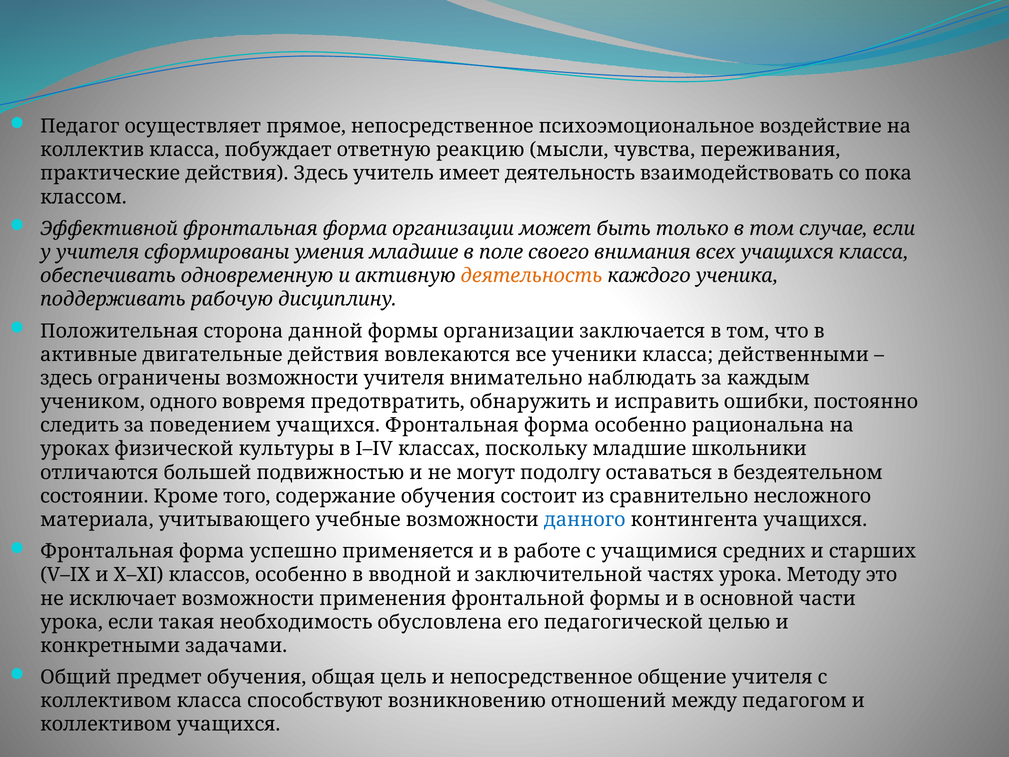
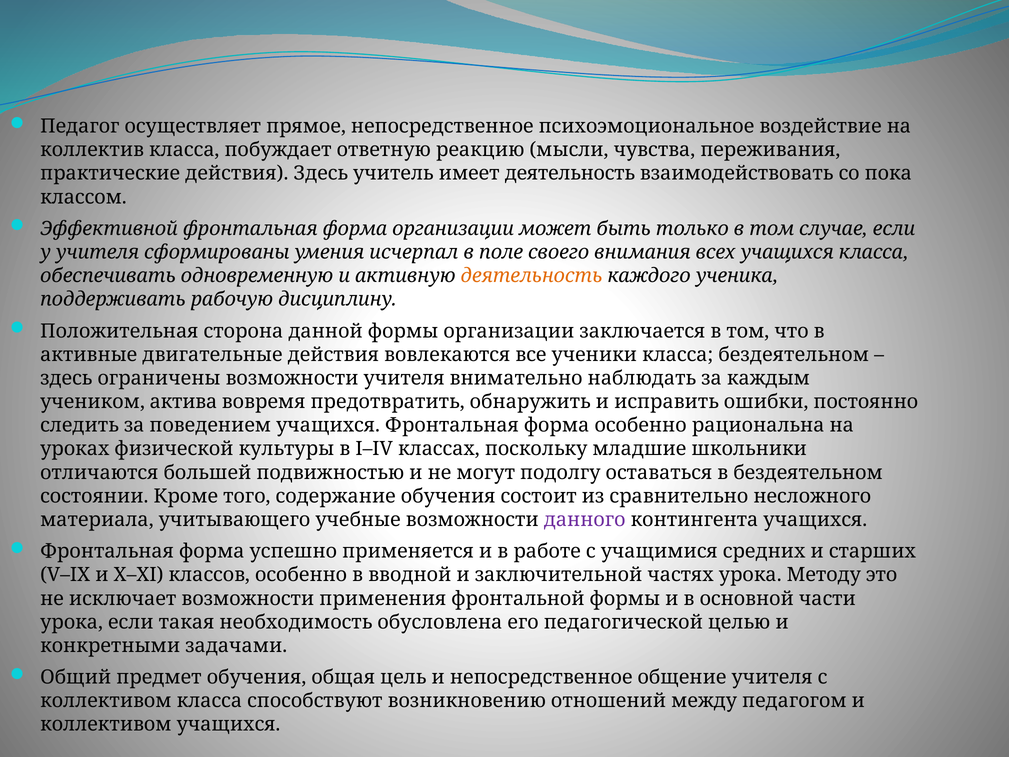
умения младшие: младшие -> исчерпал (414, 252)
класса действенными: действенными -> бездеятельном (794, 355)
одного: одного -> актива (183, 402)
данного colour: blue -> purple (585, 520)
